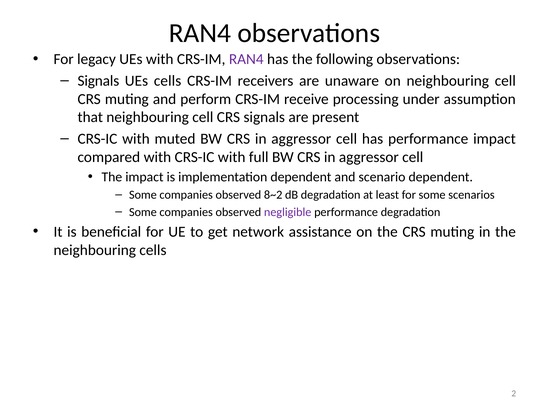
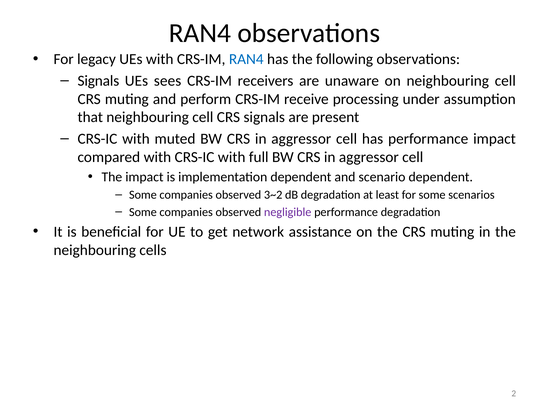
RAN4 colour: purple -> blue (246, 59)
UEs cells: cells -> sees (168, 81)
8~2: 8~2 -> 3~2 (273, 195)
